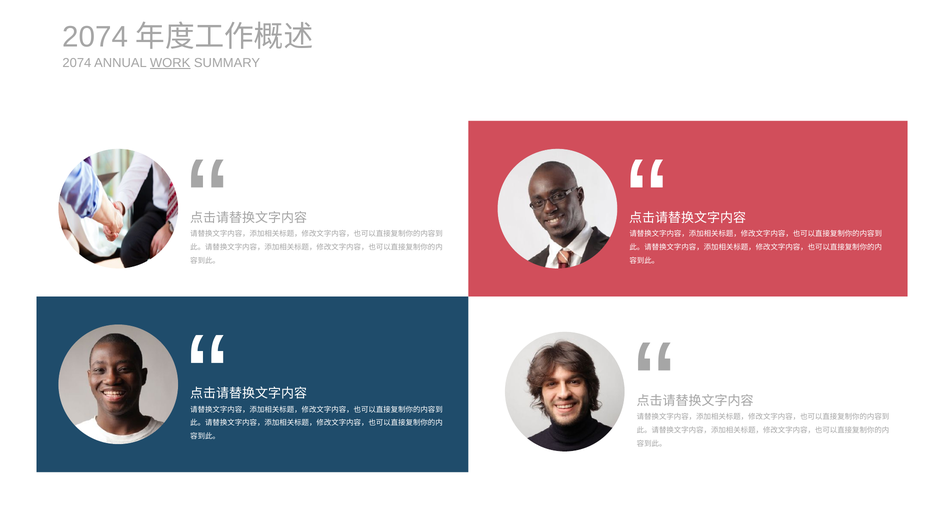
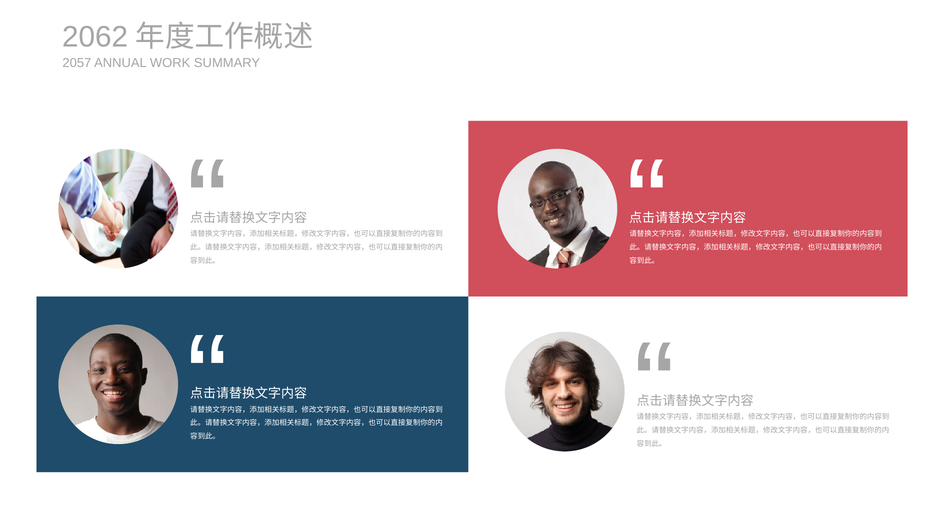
2074: 2074 -> 2062 (95, 37)
2074: 2074 -> 2057 (77, 63)
WORK underline: present -> none (170, 63)
